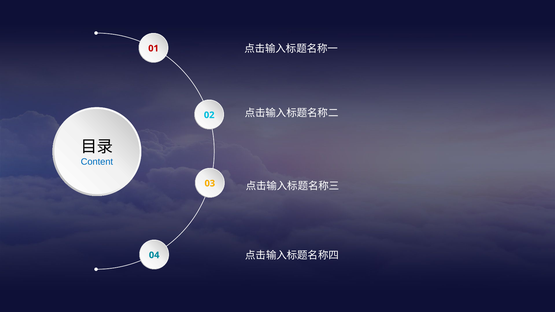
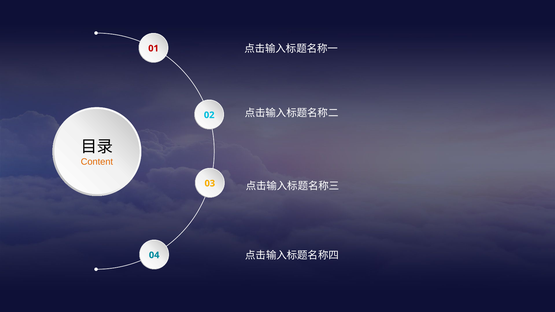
Content colour: blue -> orange (97, 162)
